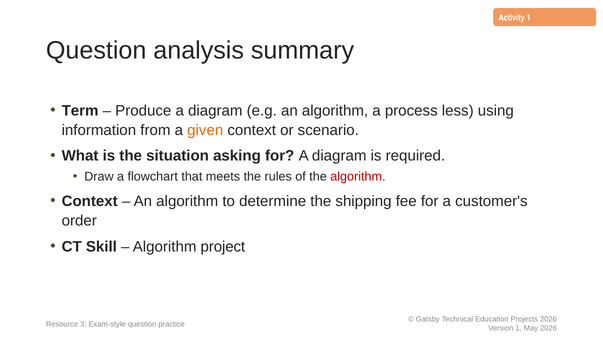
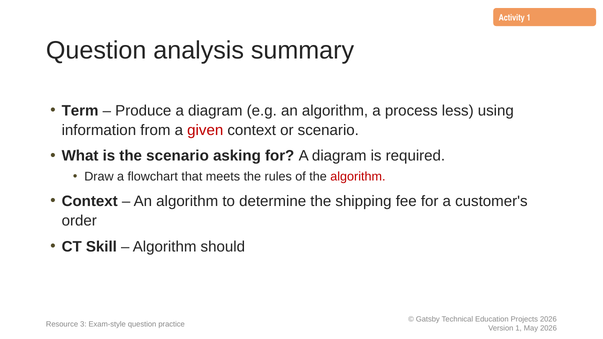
given colour: orange -> red (205, 130)
the situation: situation -> scenario (178, 156)
project: project -> should (223, 247)
